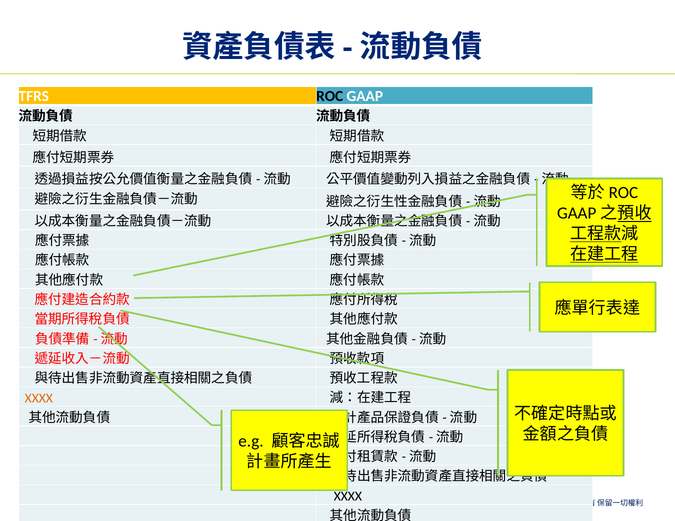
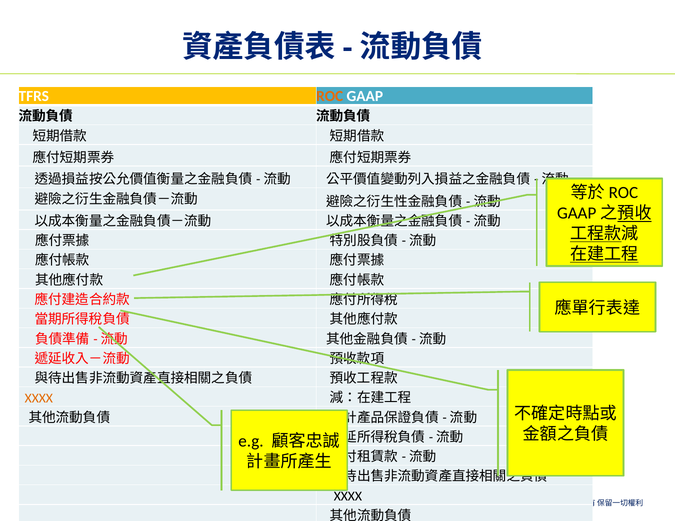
ROC colour: black -> orange (330, 96)
